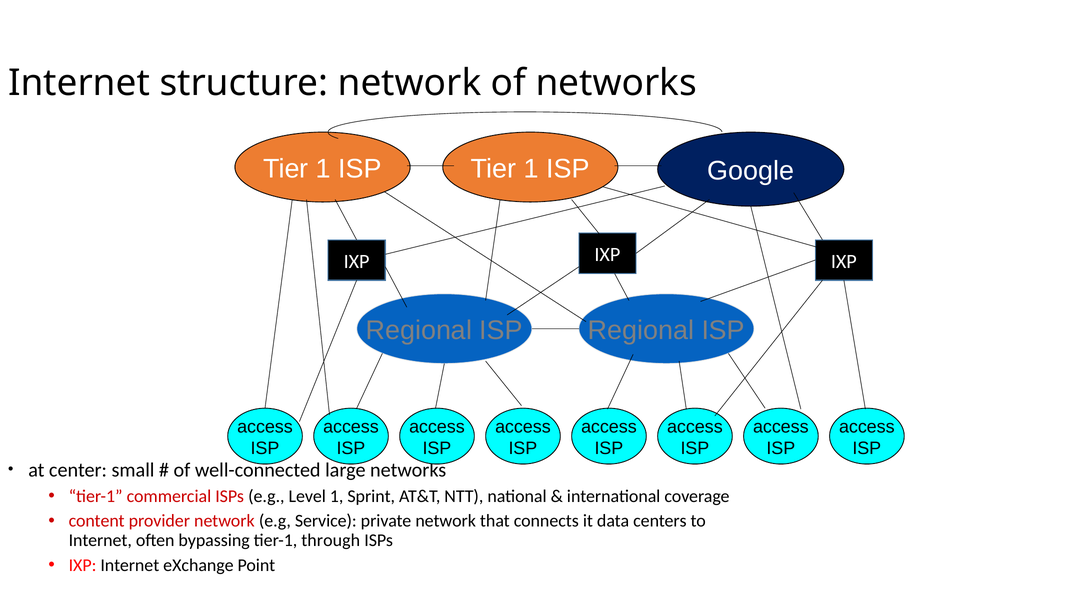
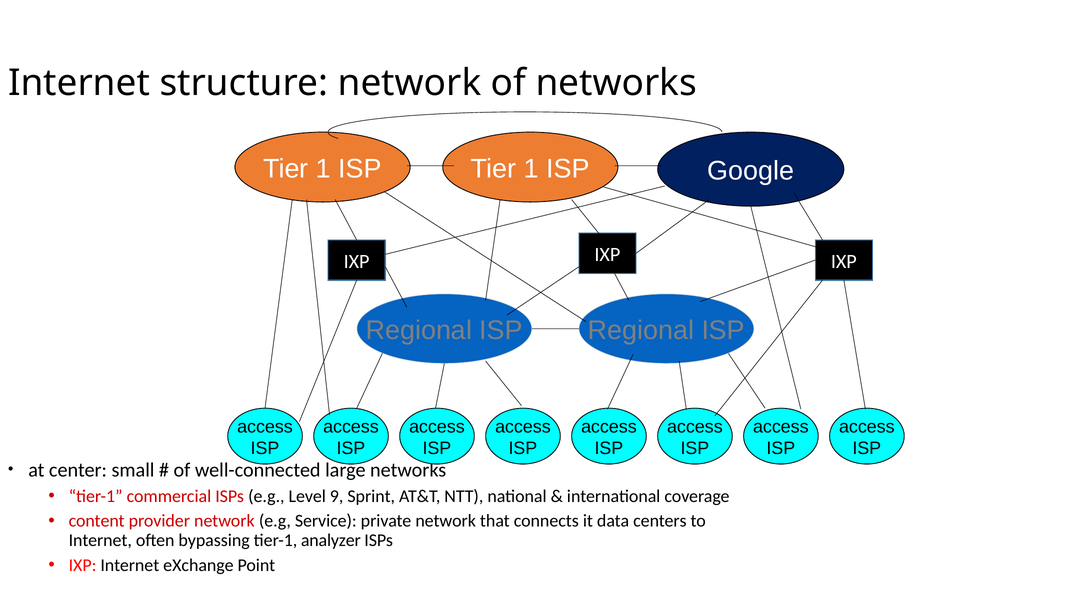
Level 1: 1 -> 9 (337, 496)
through: through -> analyzer (331, 540)
